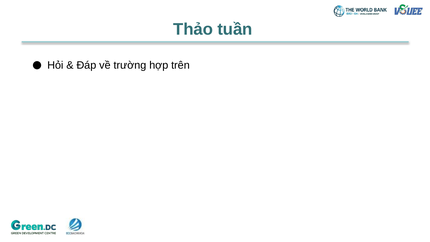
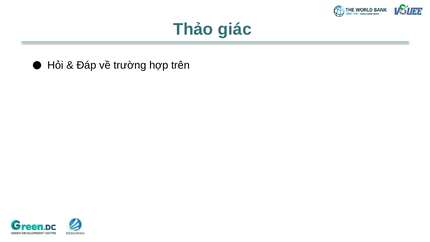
tuần: tuần -> giác (235, 29)
